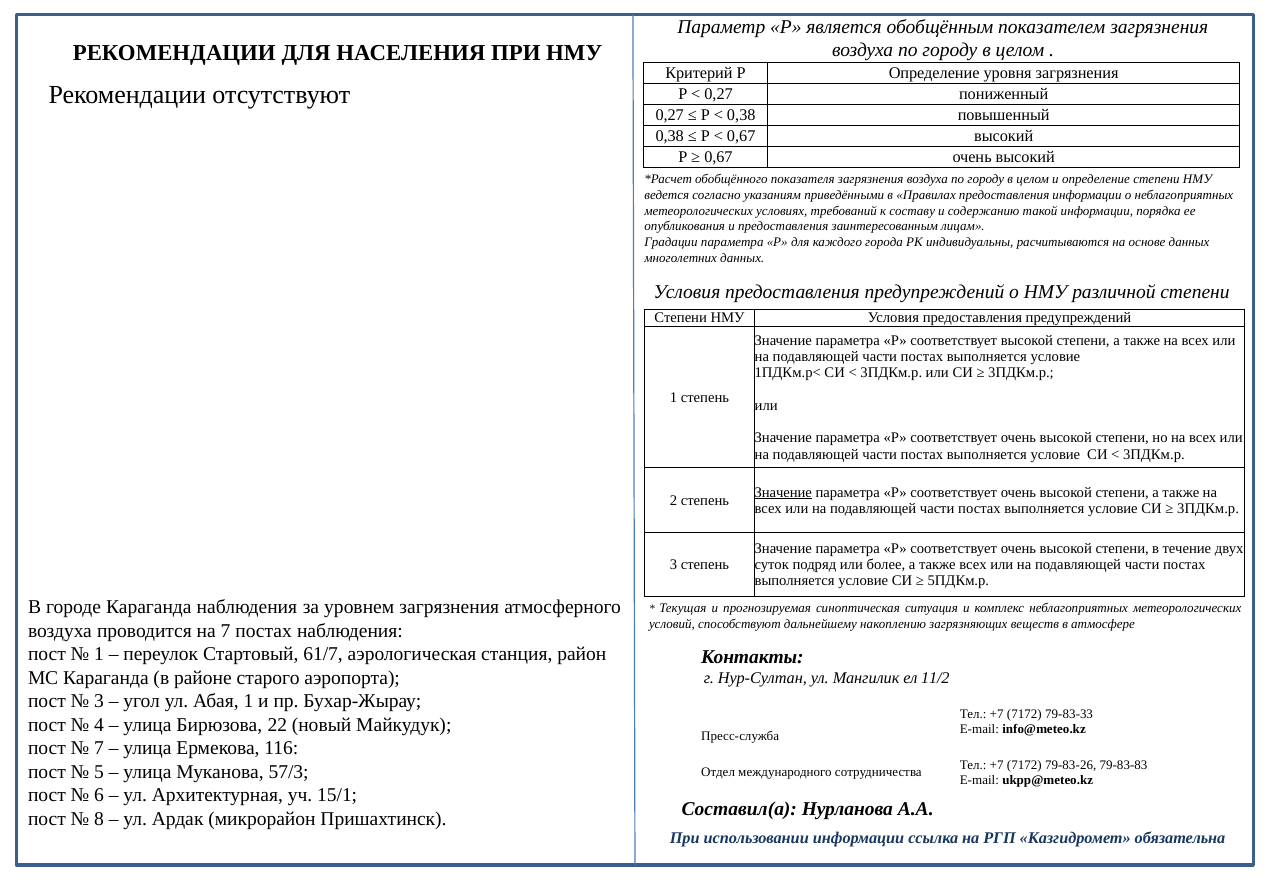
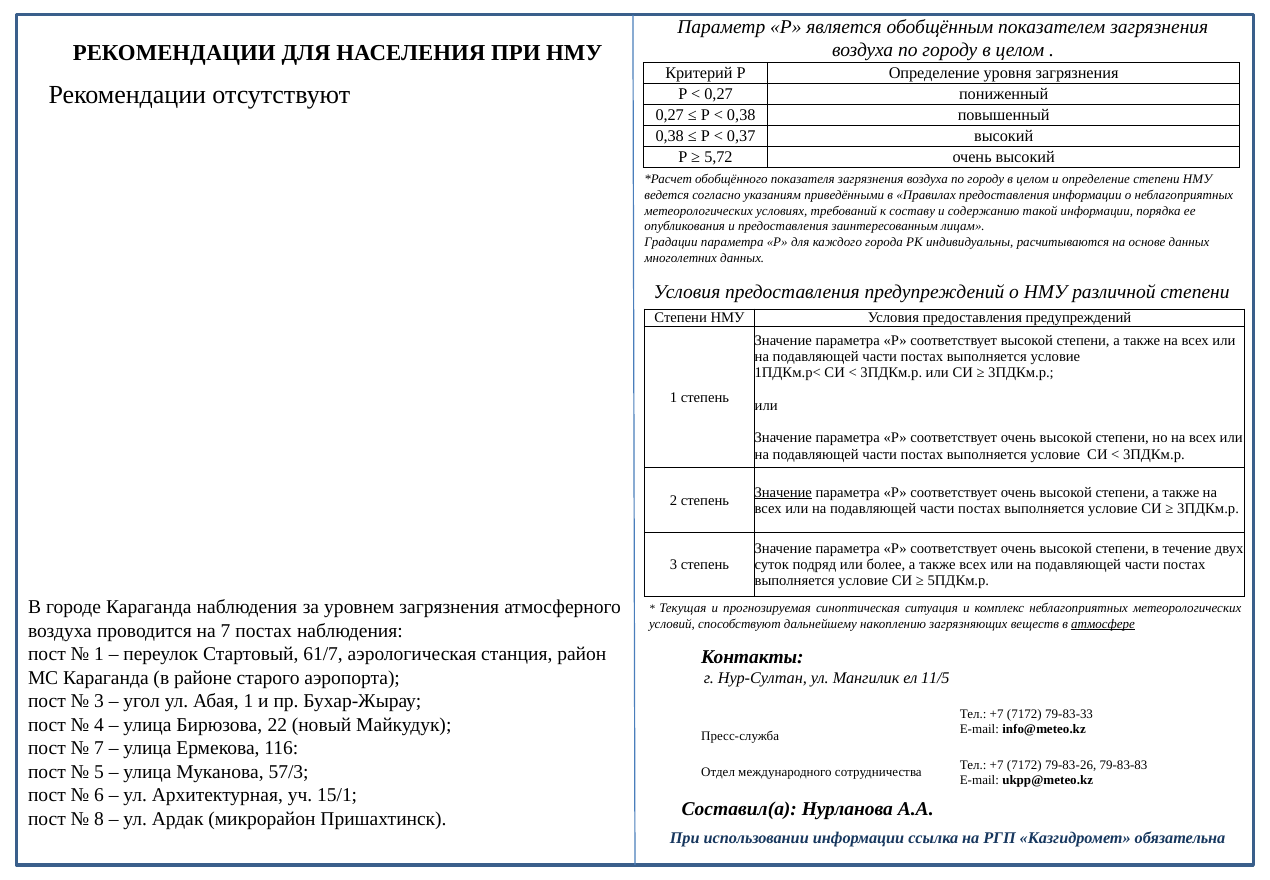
0,67: 0,67 -> 0,37 (741, 136)
0,67: 0,67 -> 5,72 (718, 157)
атмосфере underline: none -> present (1103, 623)
11/2: 11/2 -> 11/5 (935, 678)
